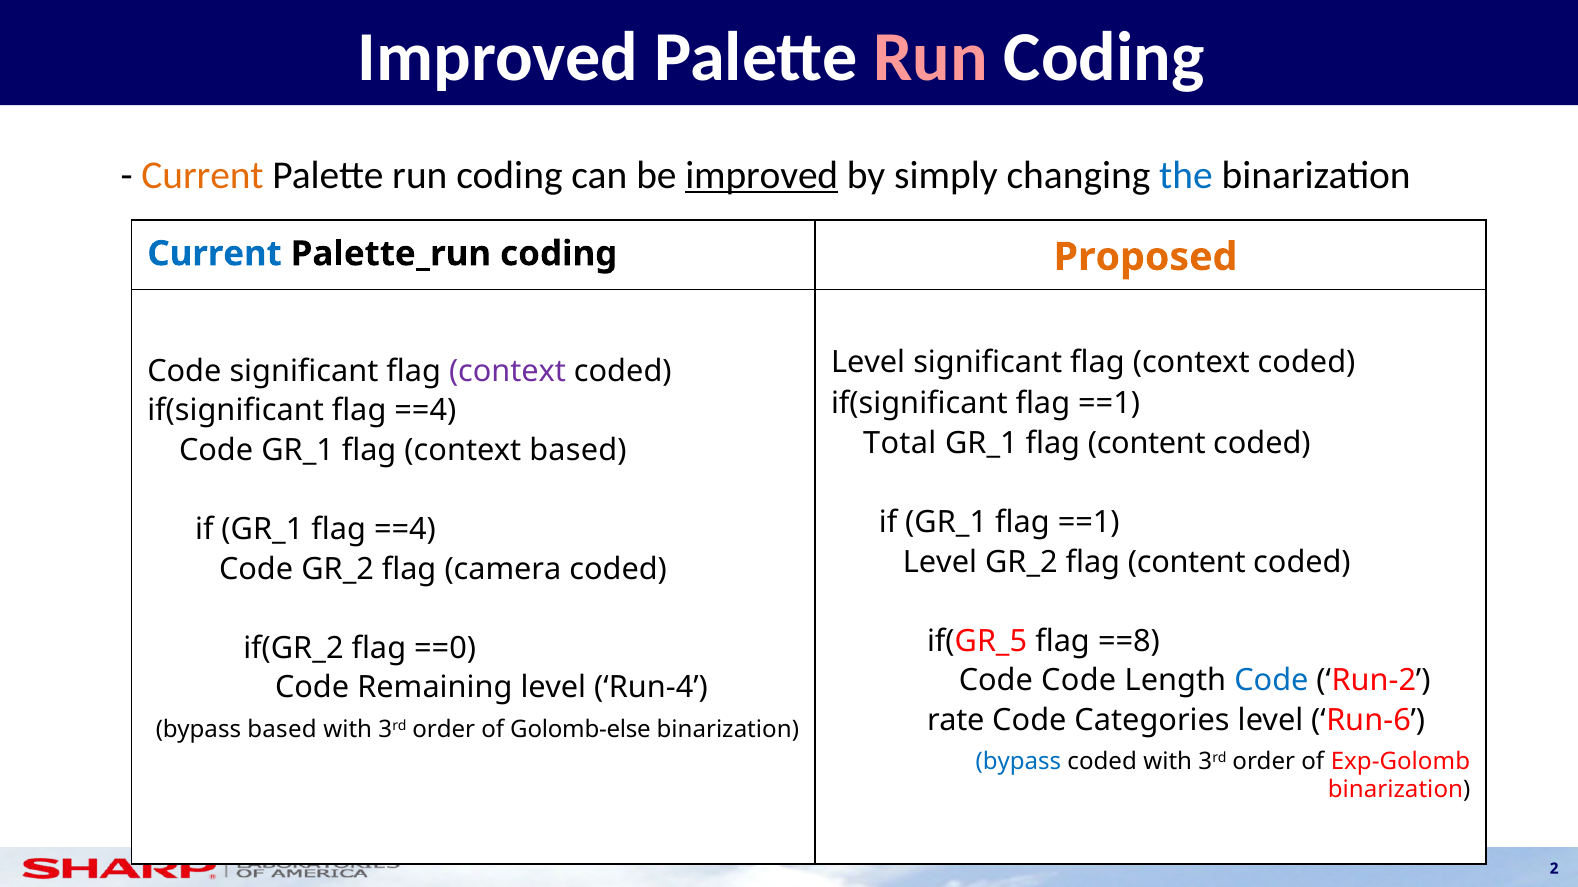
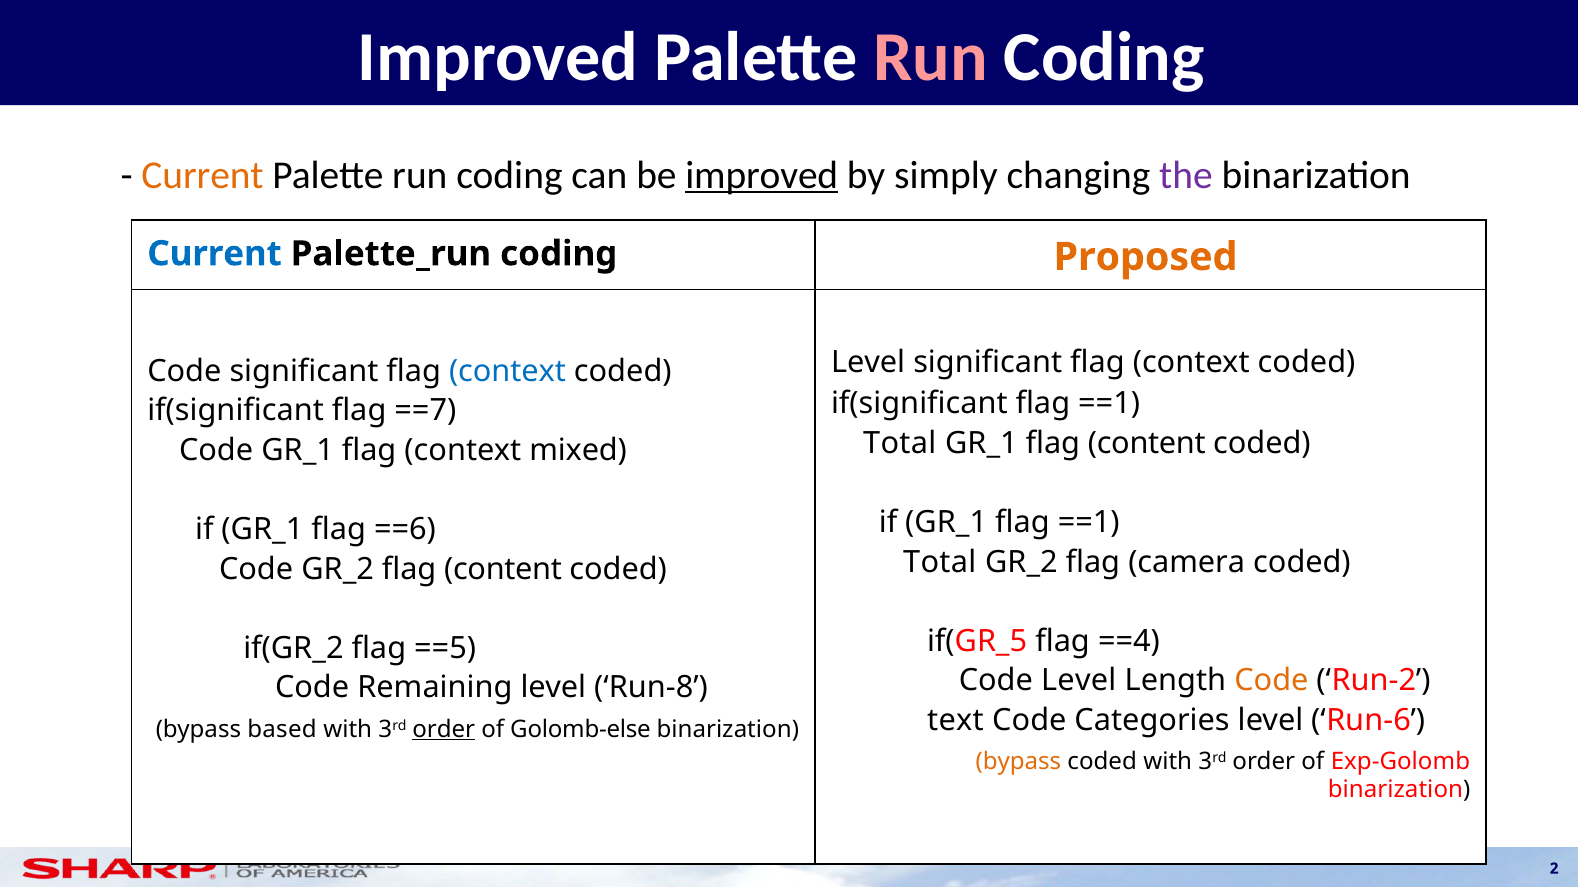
the colour: blue -> purple (1186, 175)
context colour: purple -> blue (507, 371)
if(significant flag ==4: ==4 -> ==7 (425, 411)
context based: based -> mixed (578, 451)
==4: ==4 -> ==6 (405, 530)
Level: Level -> Total (940, 562)
content: content -> camera (1187, 562)
camera: camera -> content (503, 569)
==8: ==8 -> ==4 (1129, 642)
==0: ==0 -> ==5 (445, 648)
Code Code: Code -> Level (1079, 681)
Code colour: blue -> orange (1271, 681)
Run-4: Run-4 -> Run-8 (651, 688)
rate: rate -> text (955, 721)
order underline: none -> present (444, 730)
bypass colour: blue -> orange (1018, 762)
